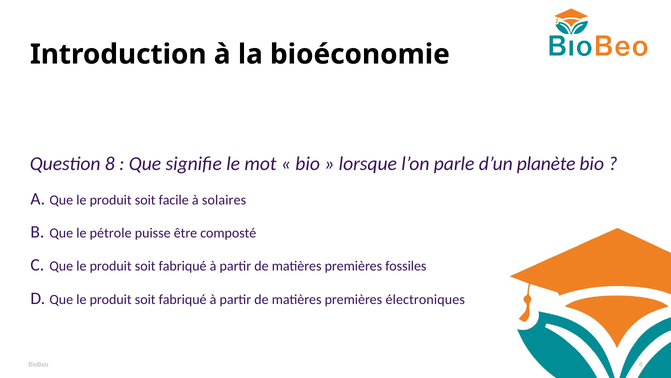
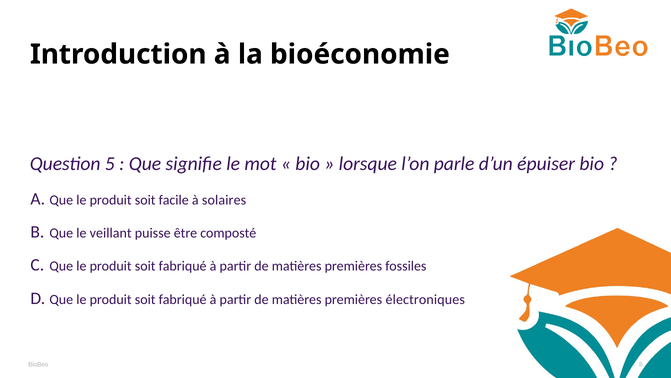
Question 8: 8 -> 5 (110, 164)
planète: planète -> épuiser (546, 164)
pétrole: pétrole -> veillant (111, 233)
